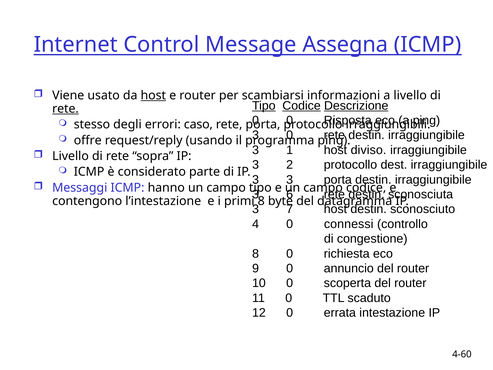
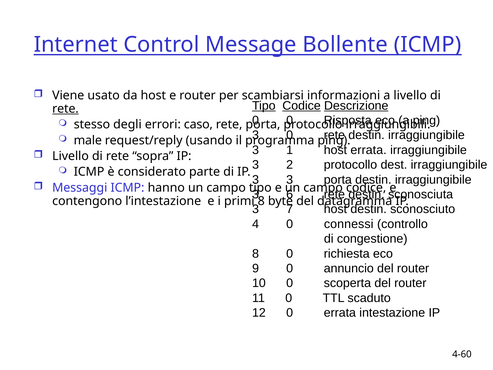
Assegna: Assegna -> Bollente (345, 45)
host underline: present -> none (153, 95)
offre: offre -> male (88, 140)
diviso: diviso -> errata (369, 150)
